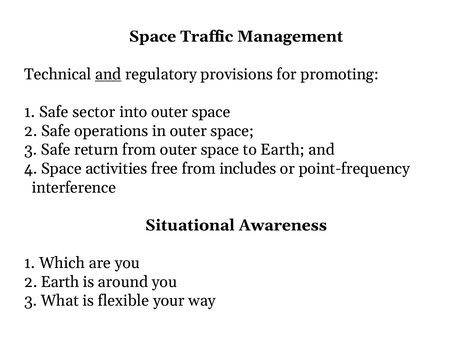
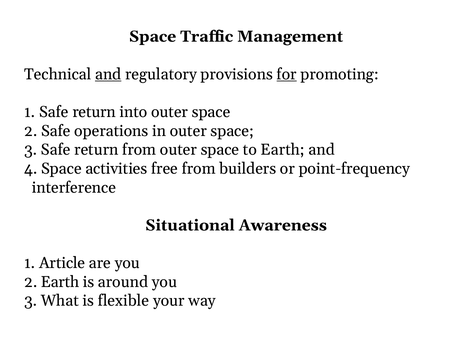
for underline: none -> present (287, 74)
1 Safe sector: sector -> return (94, 112)
includes: includes -> builders (248, 169)
Which: Which -> Article (62, 263)
